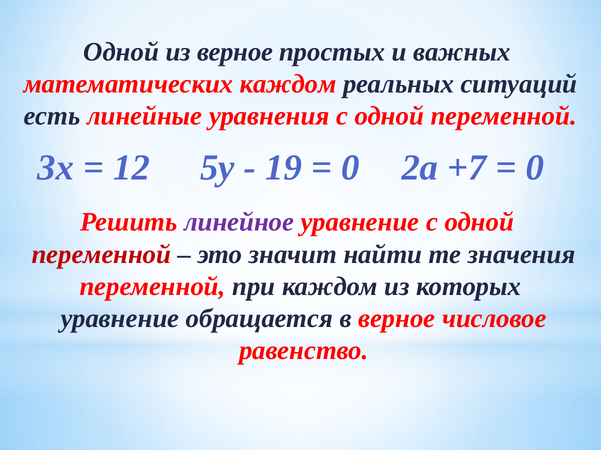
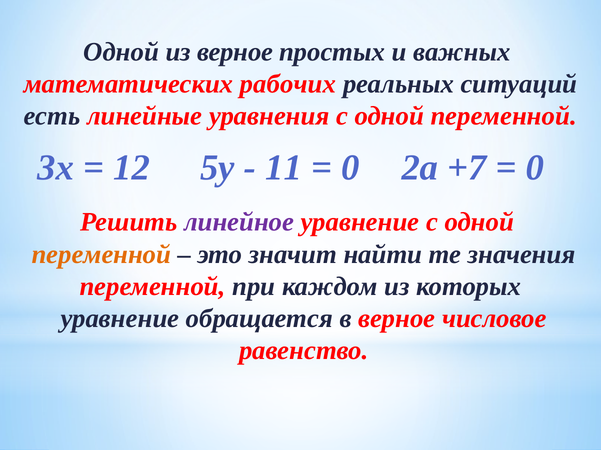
математических каждом: каждом -> рабочих (288, 84)
19: 19 -> 11 (284, 168)
переменной colour: red -> orange (101, 255)
